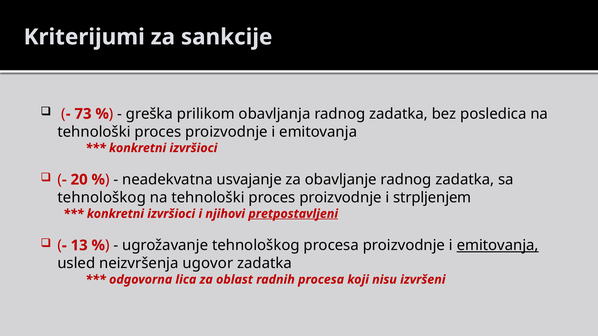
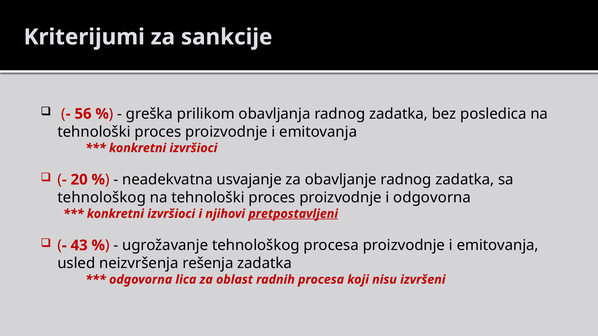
73: 73 -> 56 (83, 114)
i strpljenjem: strpljenjem -> odgovorna (432, 198)
13: 13 -> 43 (79, 246)
emitovanja underline: present -> none (498, 246)
ugovor: ugovor -> rešenja (208, 264)
